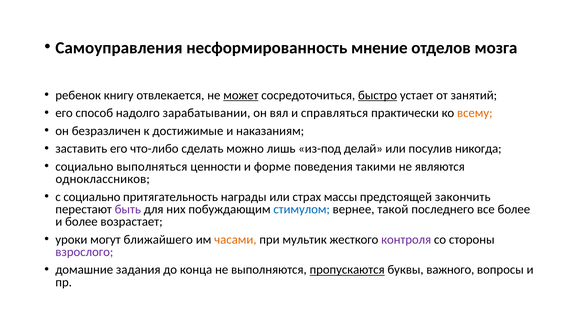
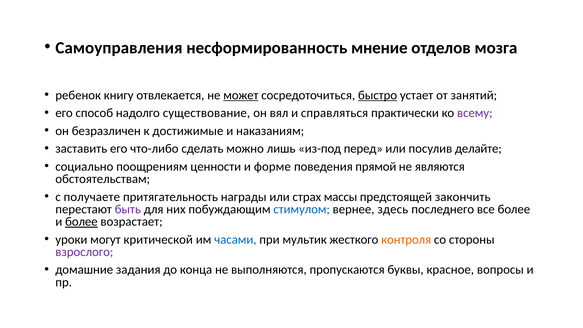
зарабатывании: зарабатывании -> существование (206, 113)
всему colour: orange -> purple (475, 113)
делай: делай -> перед (363, 149)
никогда: никогда -> делайте (478, 149)
выполняться: выполняться -> поощрениям (152, 167)
такими: такими -> прямой (376, 167)
одноклассников: одноклассников -> обстоятельствам (103, 179)
с социально: социально -> получаете (92, 197)
такой: такой -> здесь (393, 209)
более underline: none -> present (81, 222)
ближайшего: ближайшего -> критической (158, 239)
часами colour: orange -> blue (235, 239)
контроля colour: purple -> orange (406, 239)
пропускаются underline: present -> none (347, 270)
важного: важного -> красное (450, 270)
